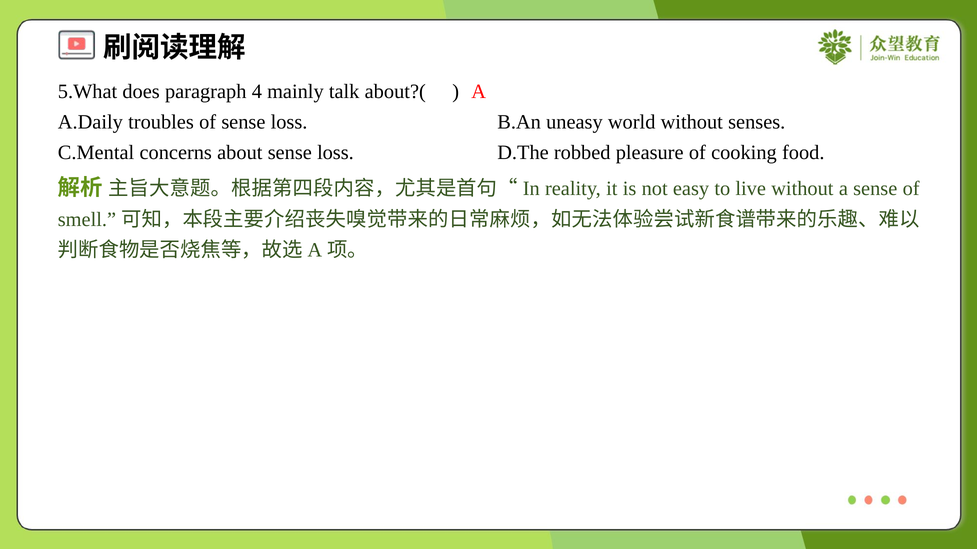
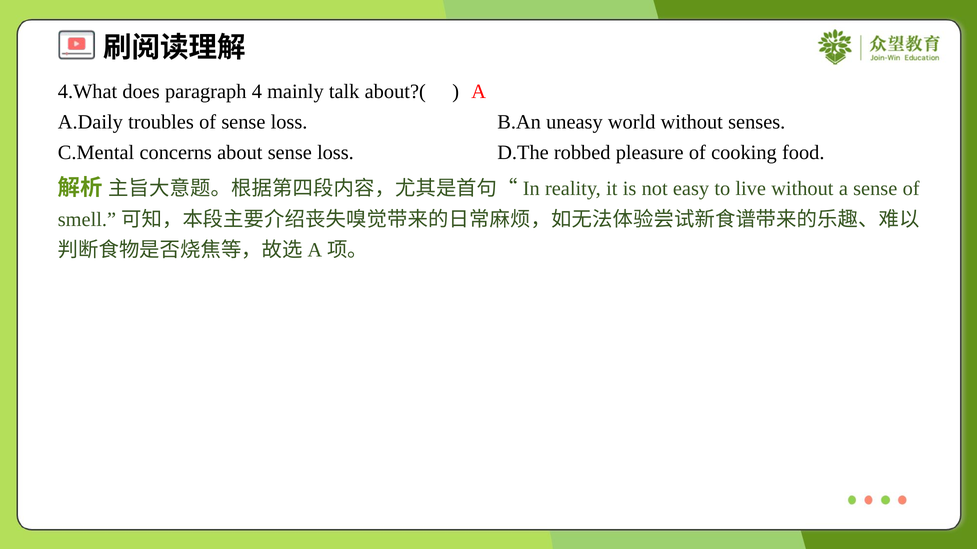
5.What: 5.What -> 4.What (88, 92)
